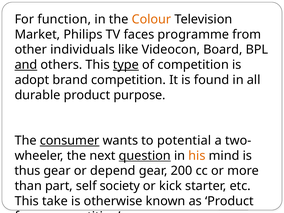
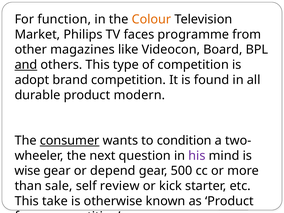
individuals: individuals -> magazines (83, 50)
type underline: present -> none (126, 65)
purpose: purpose -> modern (139, 95)
potential: potential -> condition (184, 141)
question underline: present -> none (145, 156)
his colour: orange -> purple (197, 156)
thus: thus -> wise (27, 171)
200: 200 -> 500 (182, 171)
part: part -> sale (59, 186)
society: society -> review (120, 186)
